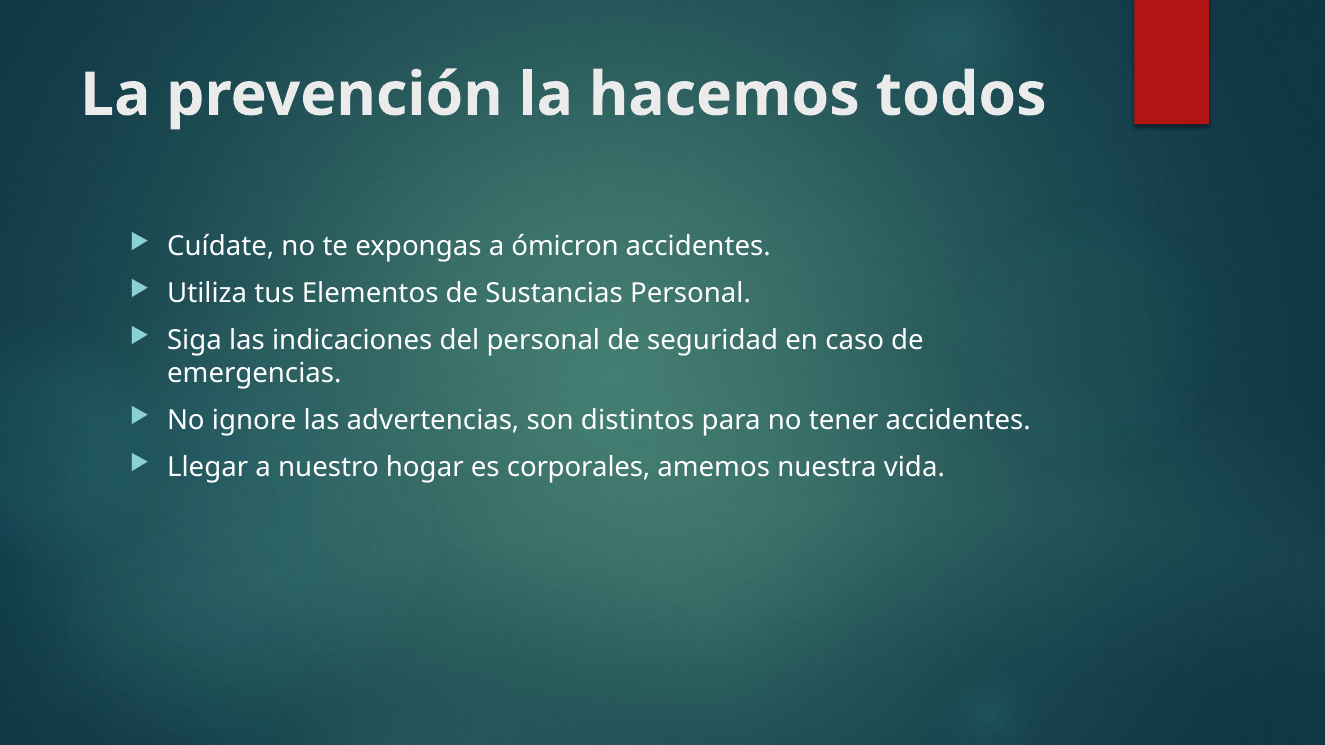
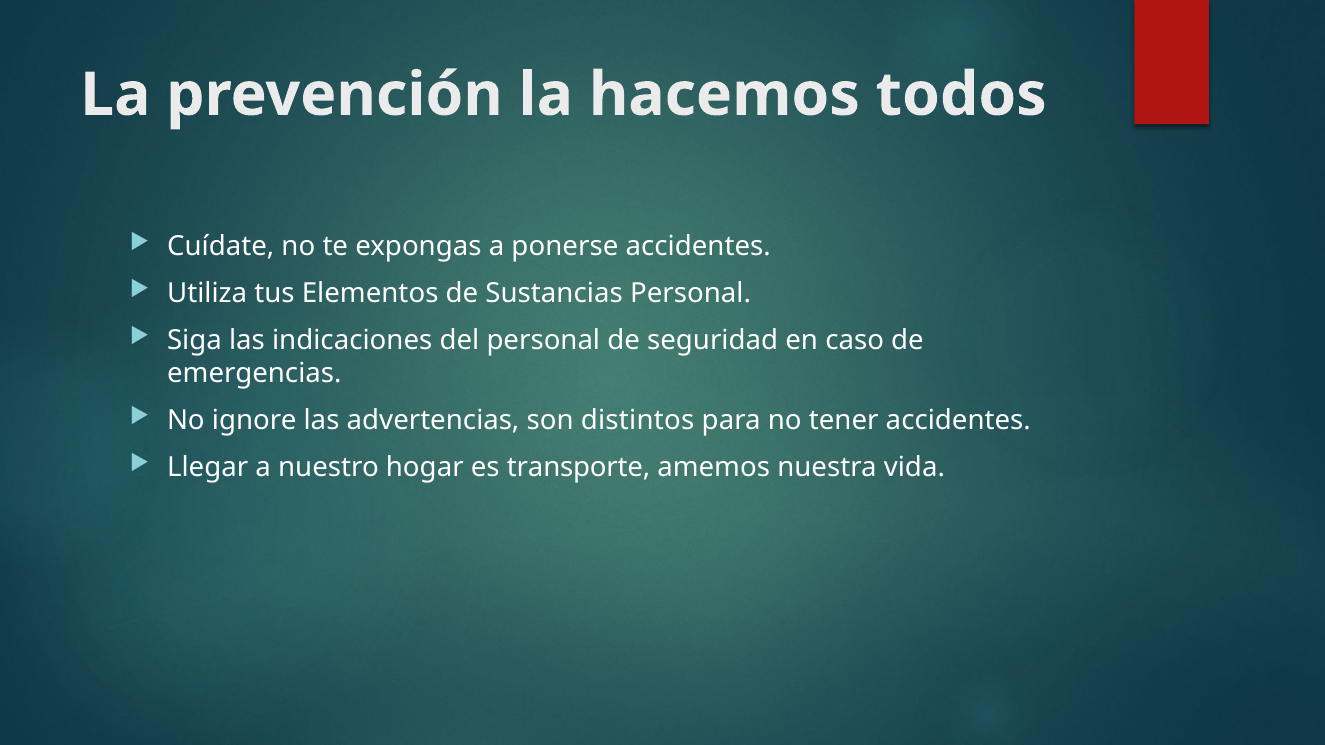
ómicron: ómicron -> ponerse (565, 247)
corporales: corporales -> transporte (579, 468)
